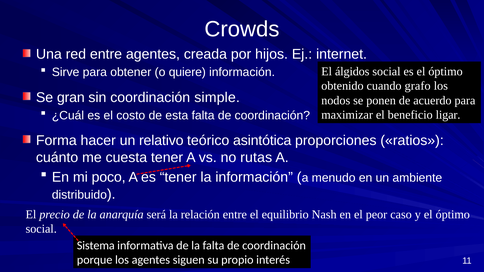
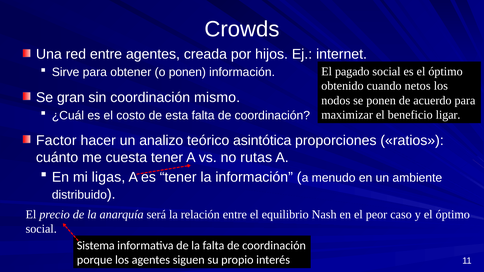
álgidos: álgidos -> pagado (352, 72)
o quiere: quiere -> ponen (187, 72)
grafo: grafo -> netos (418, 86)
simple: simple -> mismo (217, 97)
Forma: Forma -> Factor (56, 141)
relativo: relativo -> analizo (161, 141)
poco: poco -> ligas (108, 177)
